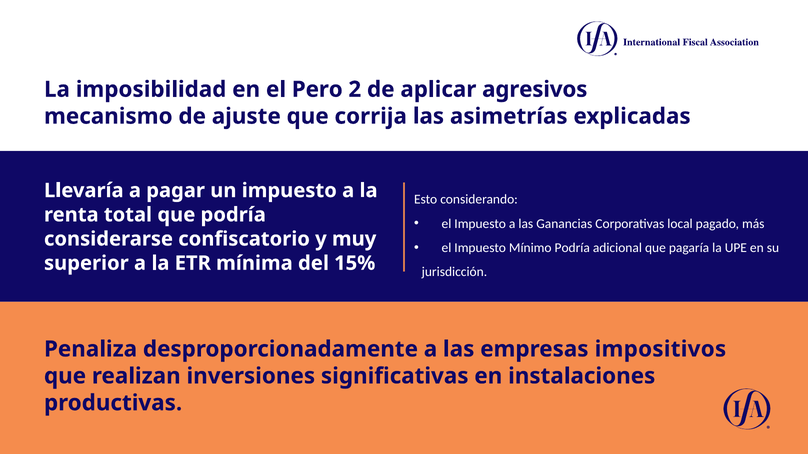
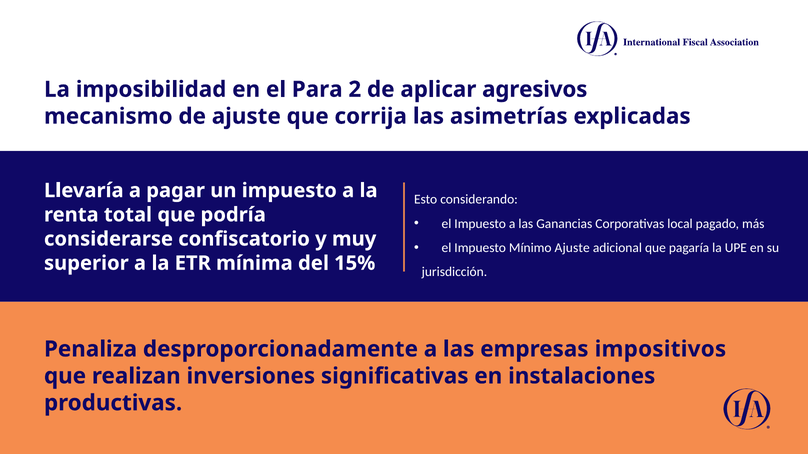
Pero: Pero -> Para (317, 90)
Mínimo Podría: Podría -> Ajuste (572, 248)
